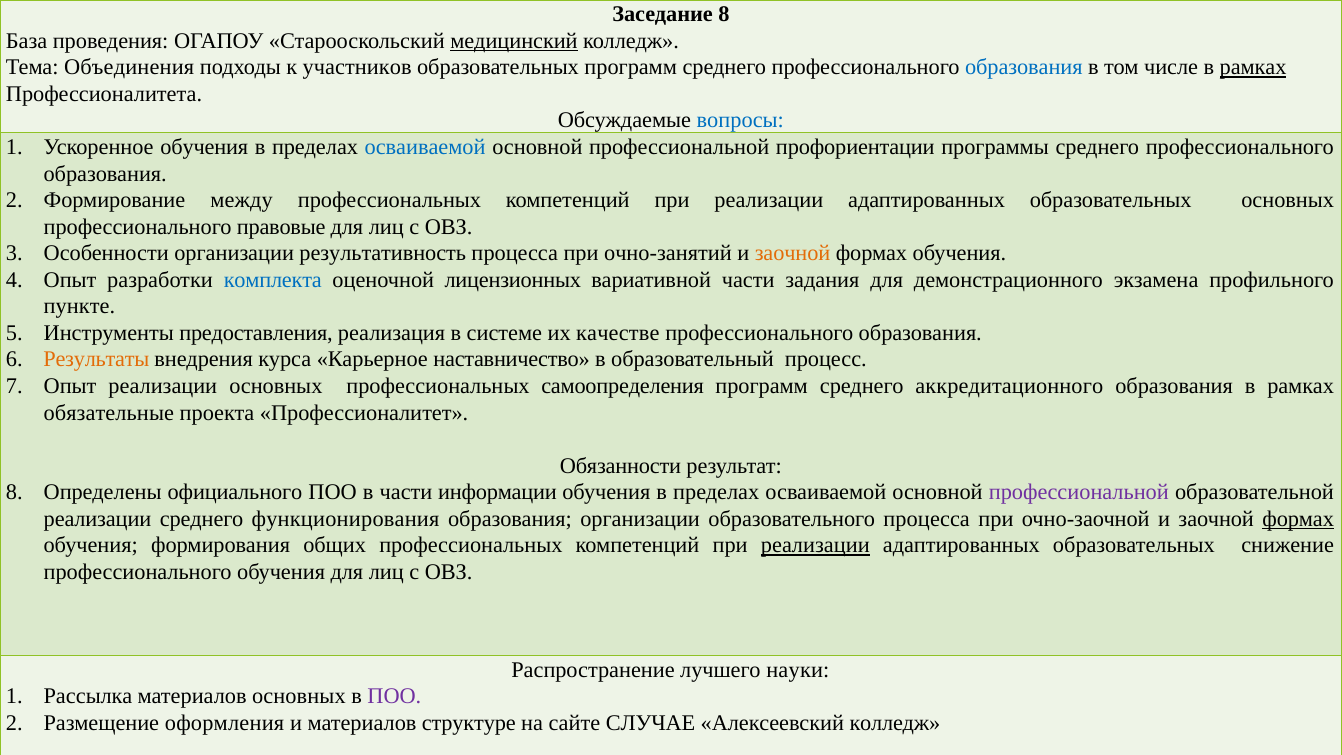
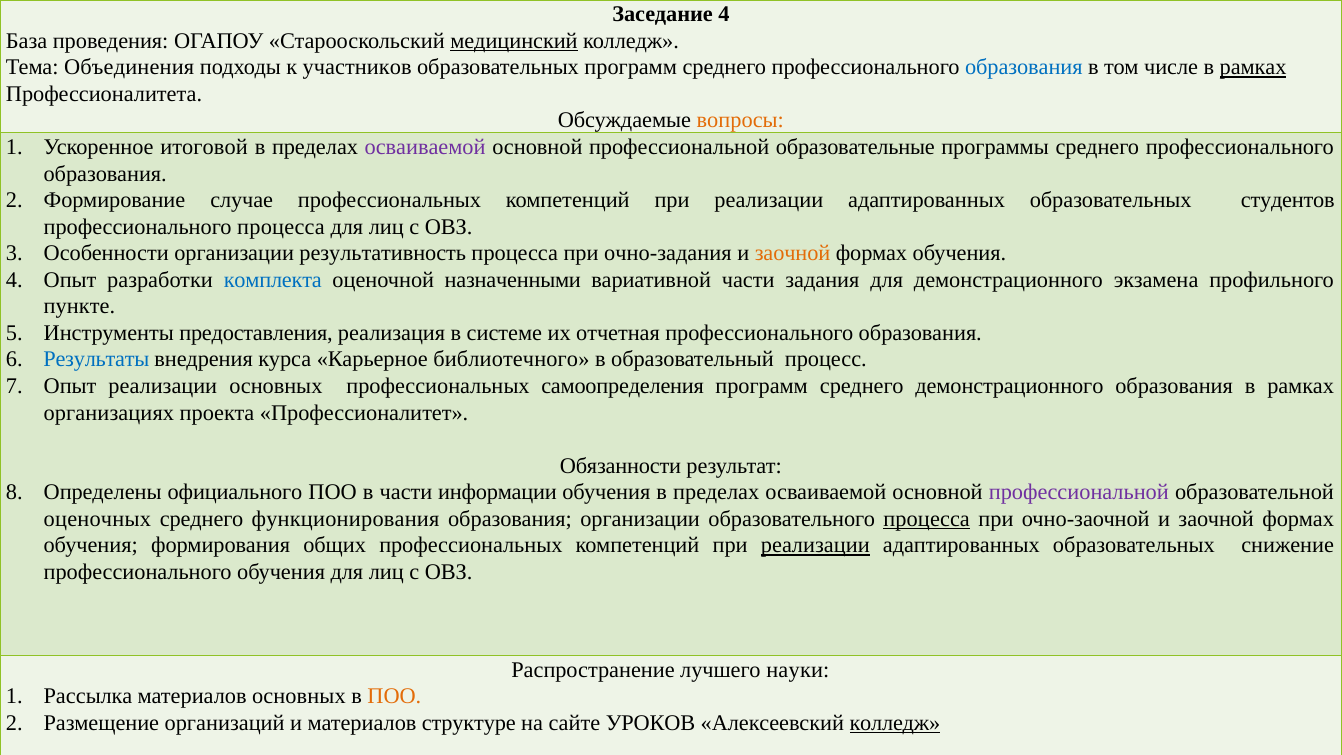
Заседание 8: 8 -> 4 (724, 14)
вопросы colour: blue -> orange (740, 120)
Ускоренное обучения: обучения -> итоговой (204, 147)
осваиваемой colour: blue -> purple (425, 147)
профориентации: профориентации -> образовательные (855, 147)
между: между -> случае (242, 200)
образовательных основных: основных -> студентов (1288, 200)
профессионального правовые: правовые -> процесса (281, 227)
очно-занятий: очно-занятий -> очно-задания (668, 253)
лицензионных: лицензионных -> назначенными (513, 280)
качестве: качестве -> отчетная (618, 333)
Результаты colour: orange -> blue (96, 359)
наставничество: наставничество -> библиотечного (511, 359)
среднего аккредитационного: аккредитационного -> демонстрационного (1009, 386)
обязательные: обязательные -> организациях (109, 413)
реализации: реализации -> оценочных (97, 519)
процесса underline: none -> present (927, 519)
формах underline: present -> none (1298, 519)
ПОО colour: purple -> orange (394, 696)
оформления: оформления -> организаций (225, 723)
СЛУЧАЕ: СЛУЧАЕ -> УРОКОВ (651, 723)
колледж underline: none -> present (895, 723)
